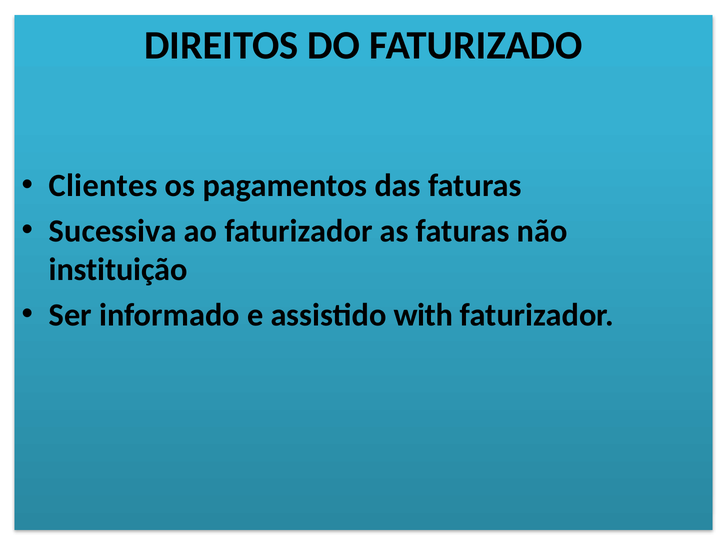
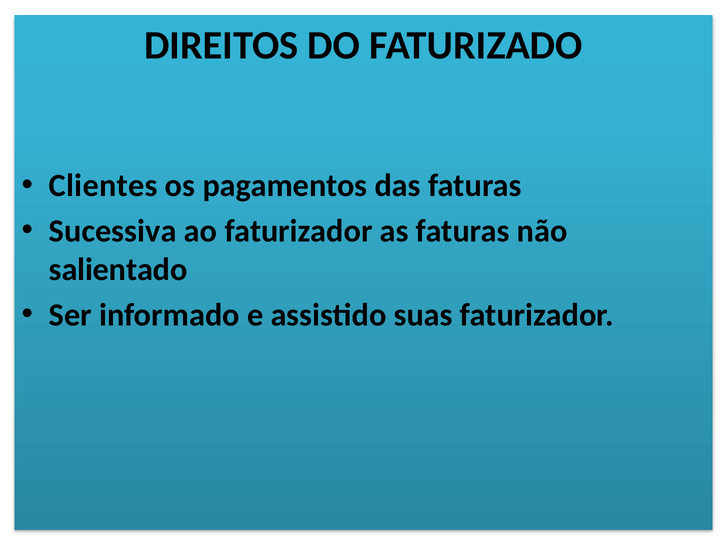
instituição: instituição -> salientado (118, 270)
with: with -> suas (423, 315)
